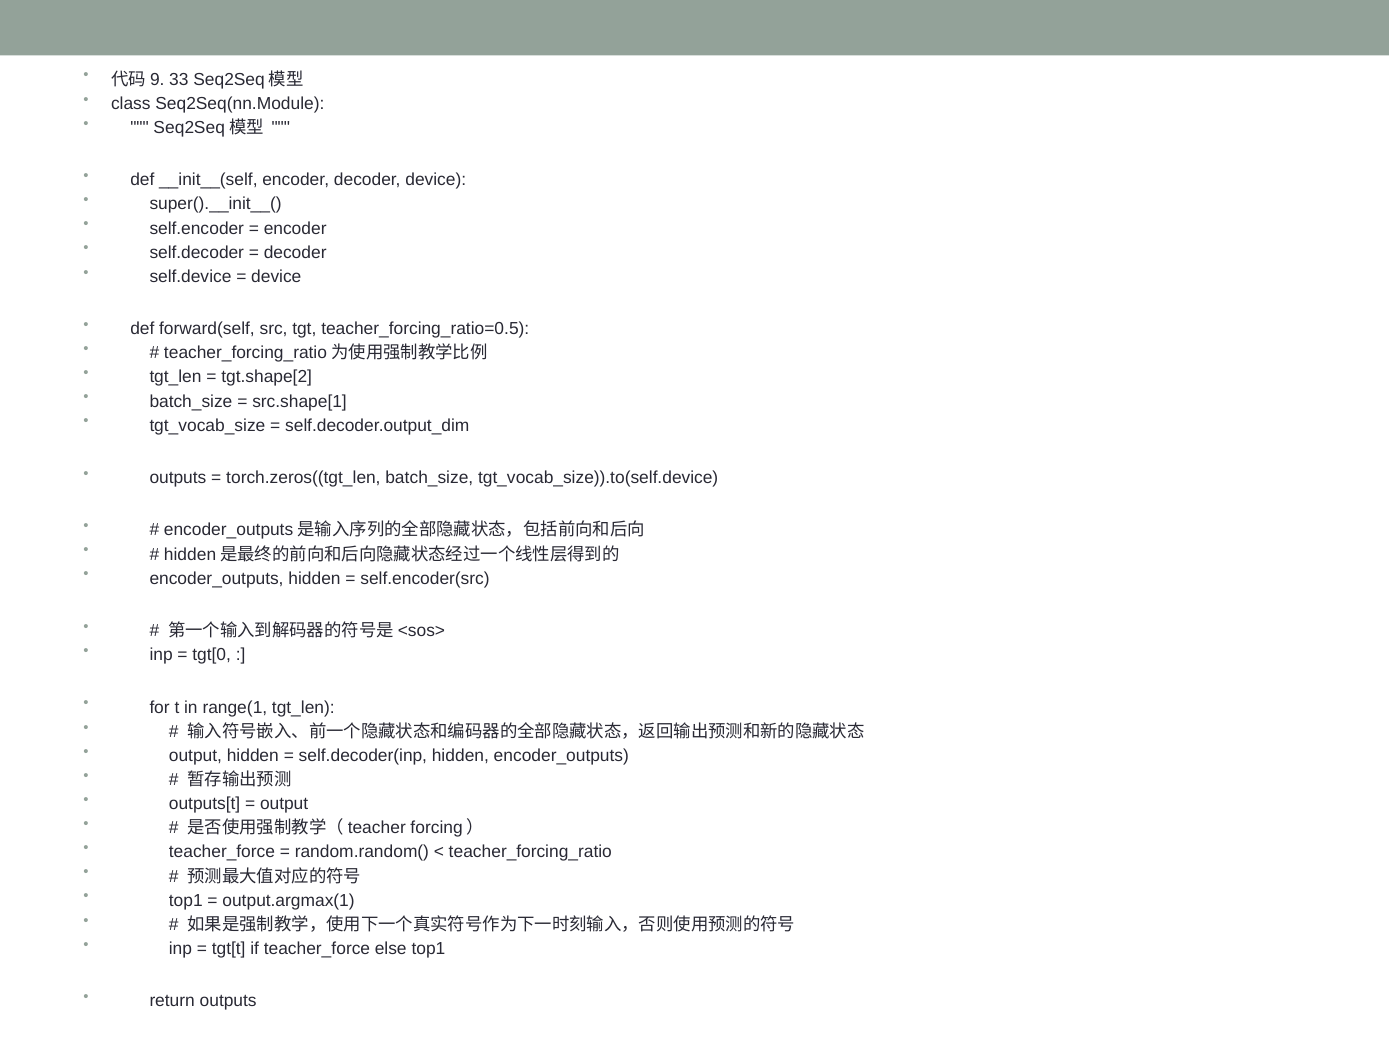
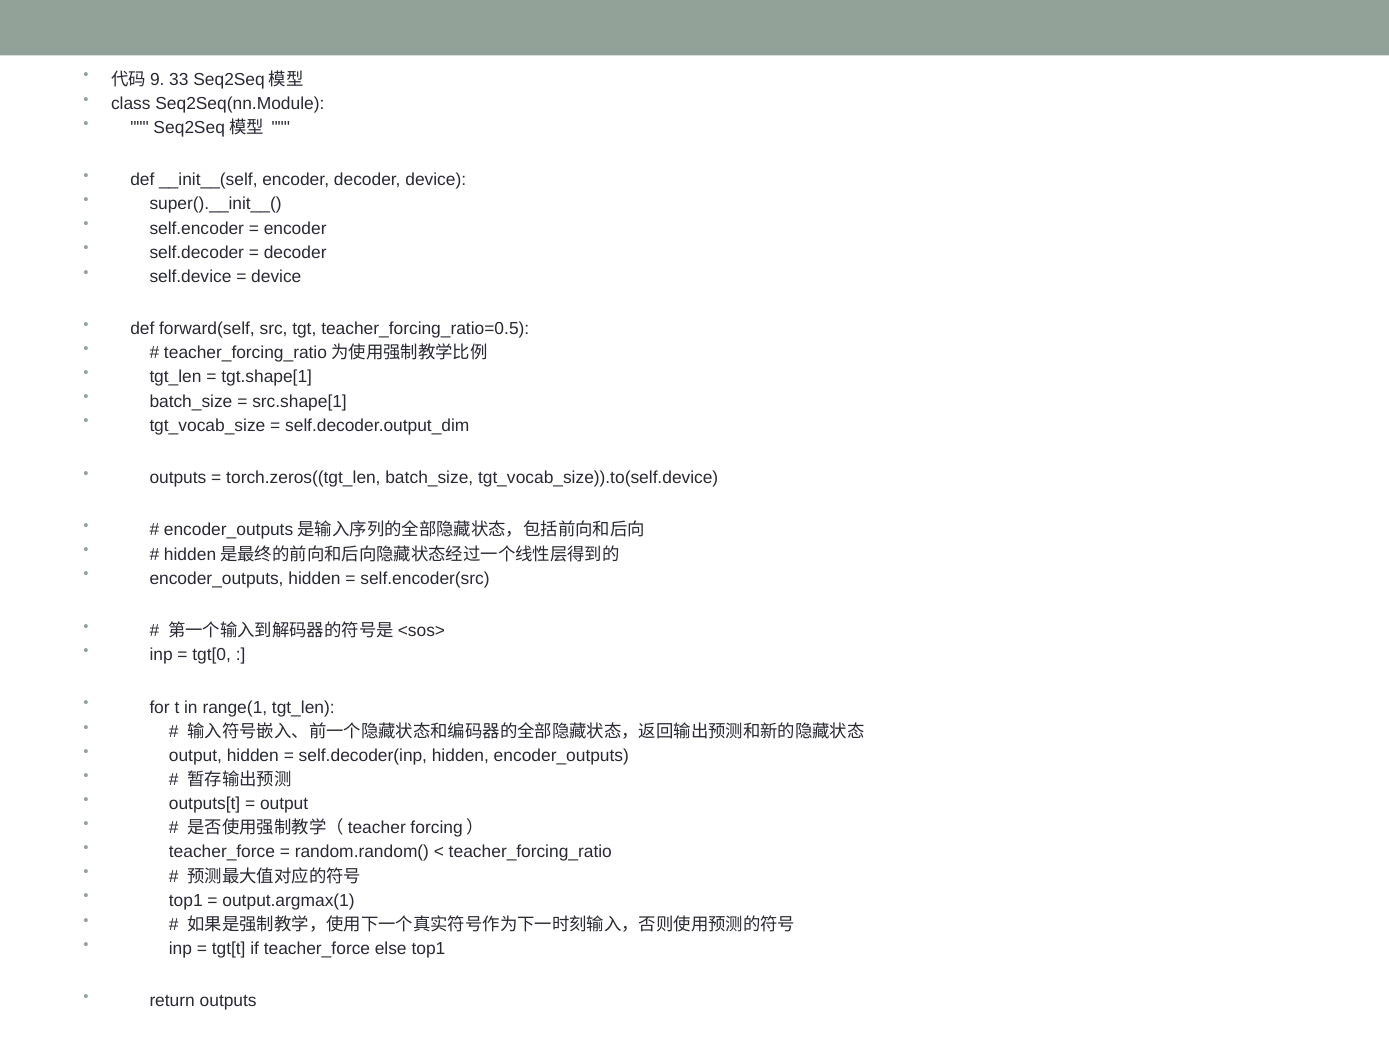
tgt.shape[2: tgt.shape[2 -> tgt.shape[1 (267, 377)
